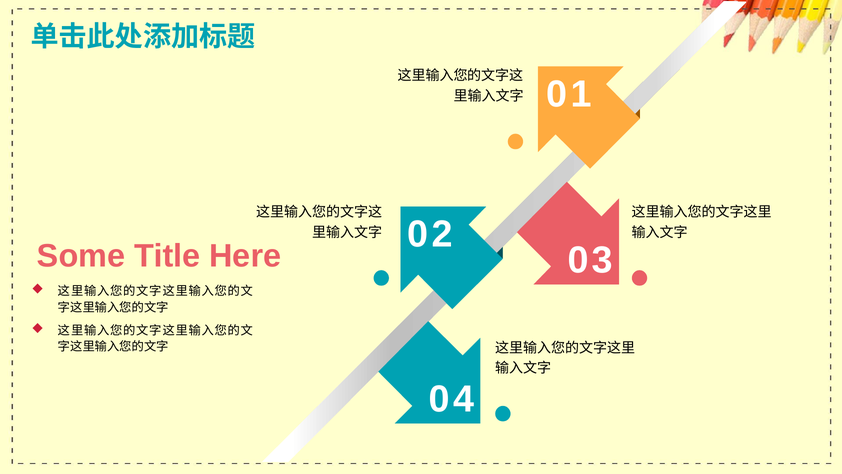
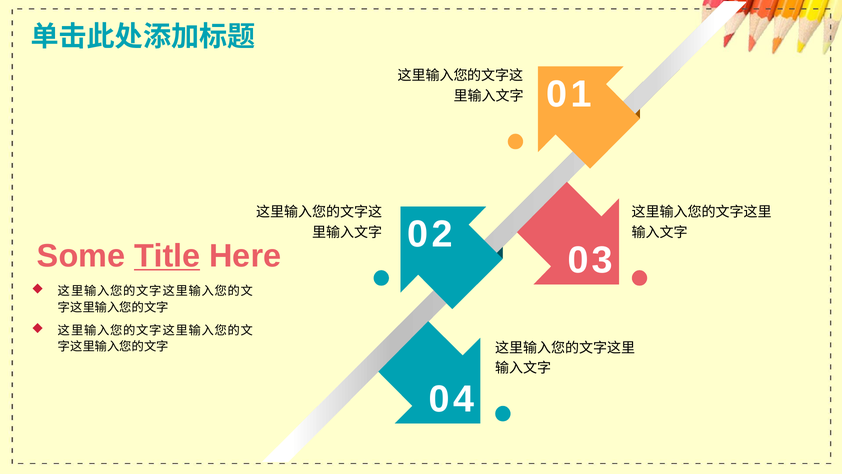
Title underline: none -> present (167, 256)
